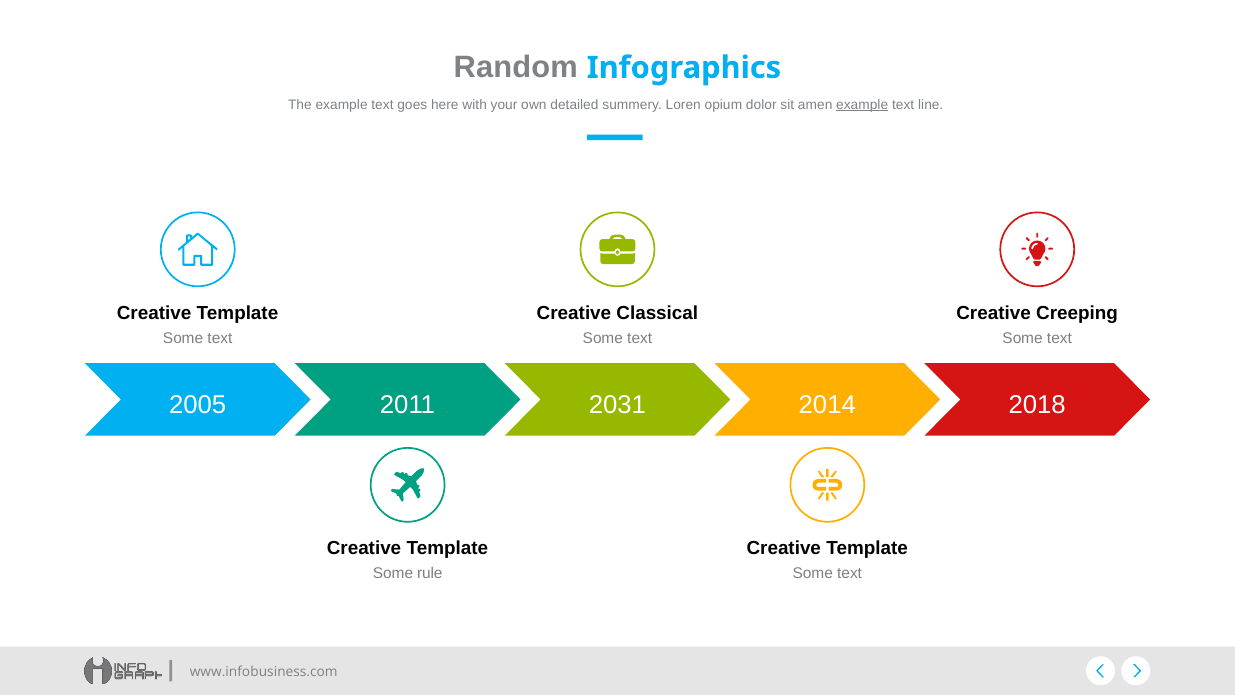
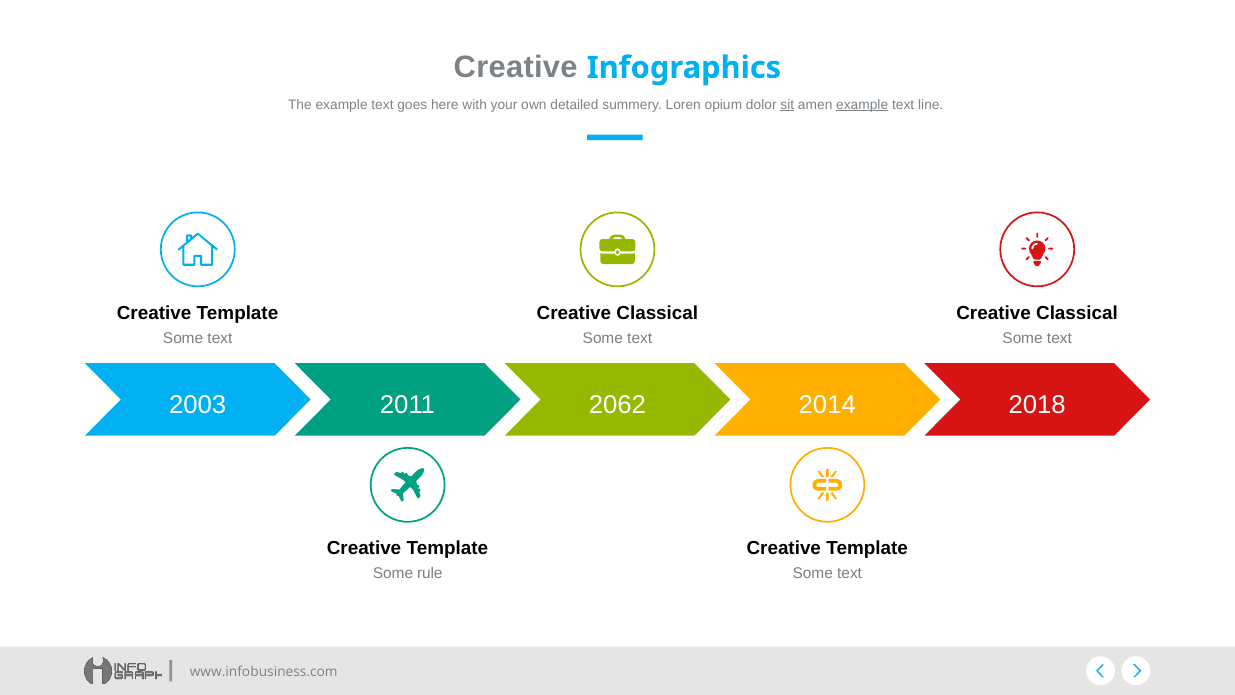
Random: Random -> Creative (516, 68)
sit underline: none -> present (787, 105)
Creeping: Creeping -> Classical (1077, 313)
2005: 2005 -> 2003 (198, 405)
2031: 2031 -> 2062 (617, 405)
